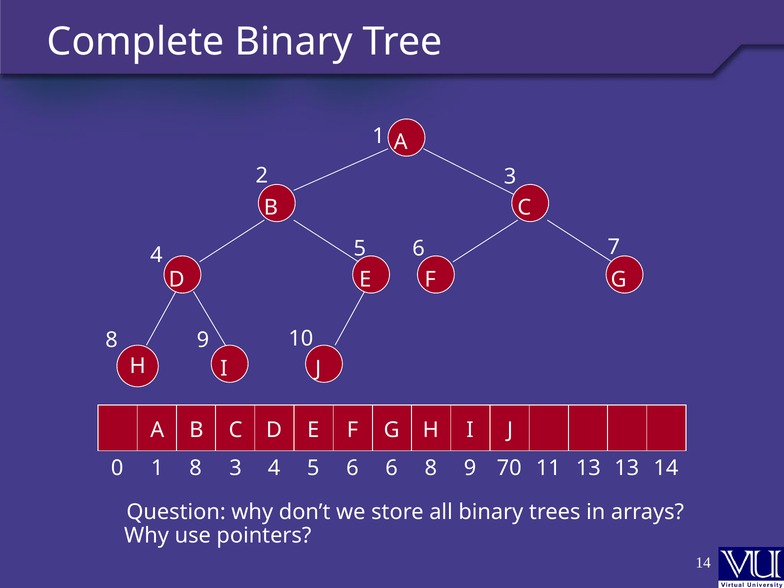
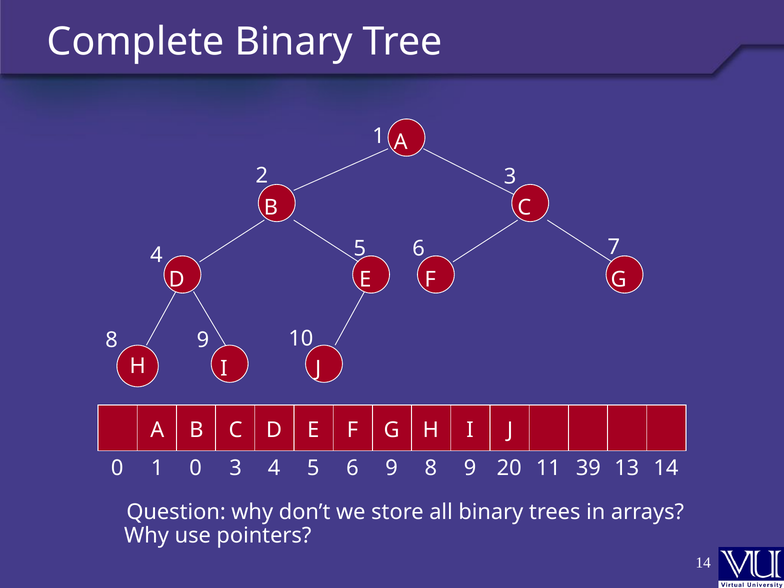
1 8: 8 -> 0 (196, 468)
6 6: 6 -> 9 (392, 468)
70: 70 -> 20 (509, 468)
11 13: 13 -> 39 (588, 468)
